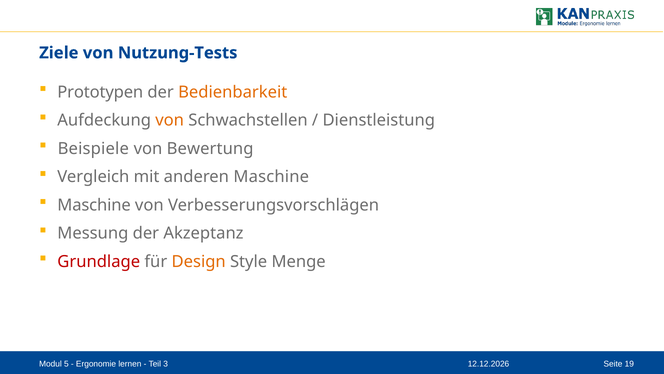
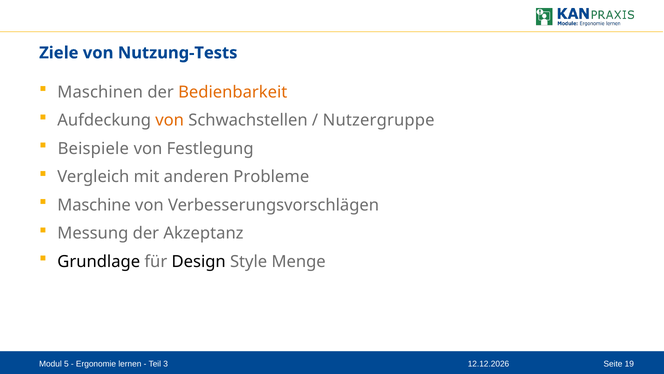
Prototypen: Prototypen -> Maschinen (100, 92)
Dienstleistung: Dienstleistung -> Nutzergruppe (379, 120)
Bewertung: Bewertung -> Festlegung (210, 148)
anderen Maschine: Maschine -> Probleme (271, 177)
Grundlage colour: red -> black (99, 261)
Design colour: orange -> black (199, 261)
